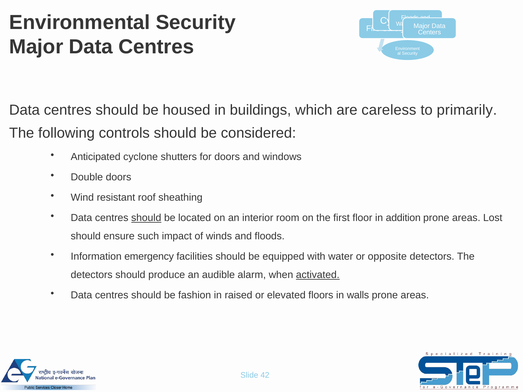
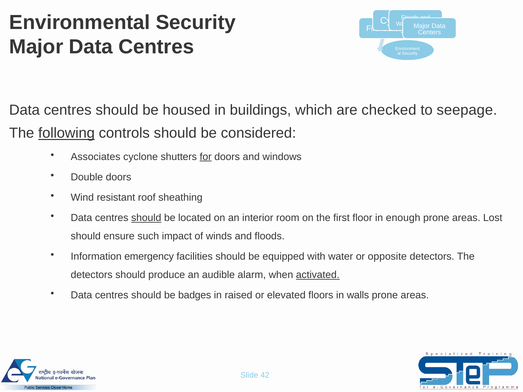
careless: careless -> checked (389, 110)
primarily: primarily -> seepage (467, 110)
following underline: none -> present (67, 133)
Anticipated: Anticipated -> Associates (96, 157)
for underline: none -> present (206, 157)
addition: addition -> enough (403, 218)
fashion: fashion -> badges (195, 295)
